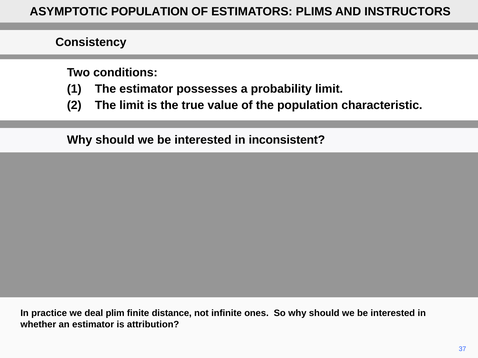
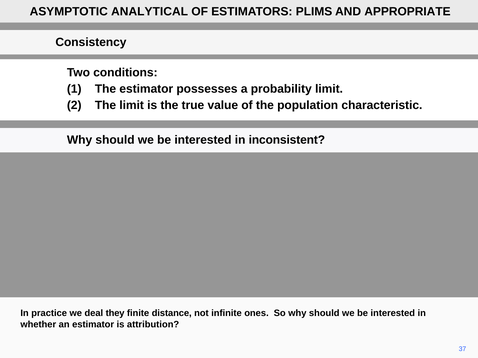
ASYMPTOTIC POPULATION: POPULATION -> ANALYTICAL (150, 12)
INSTRUCTORS: INSTRUCTORS -> APPROPRIATE (407, 12)
plim: plim -> they (115, 314)
